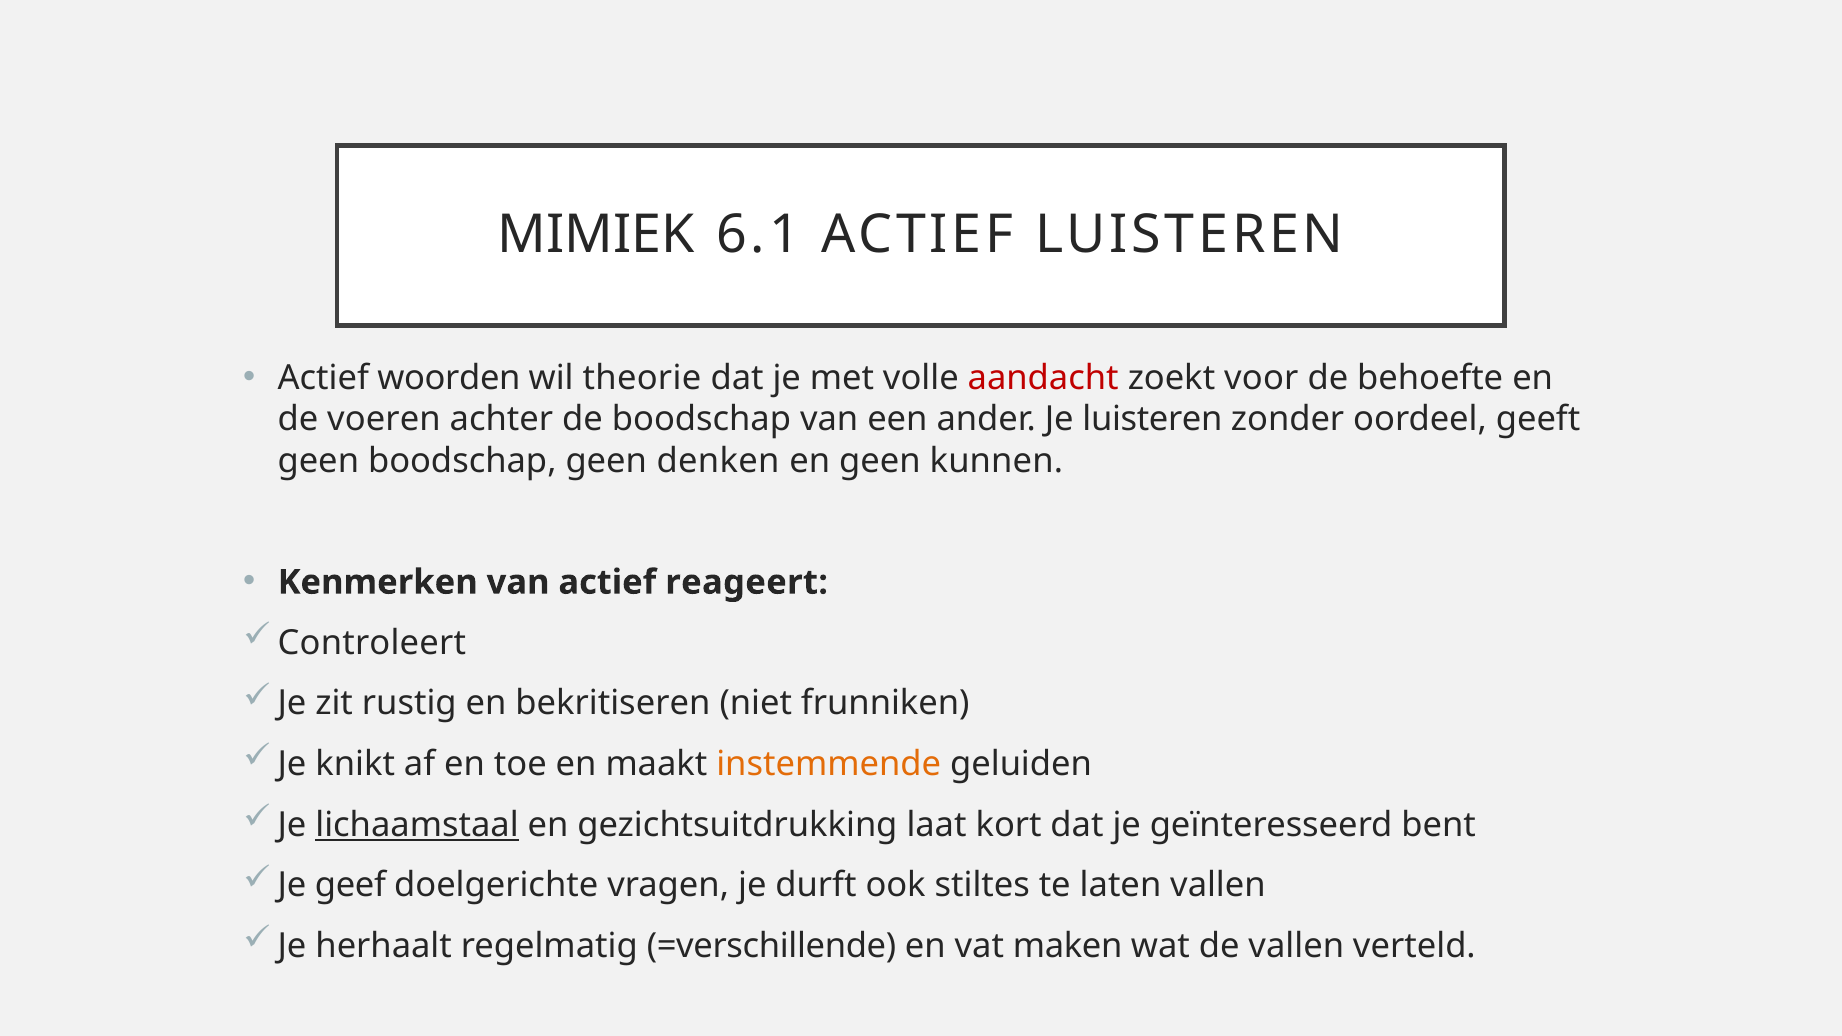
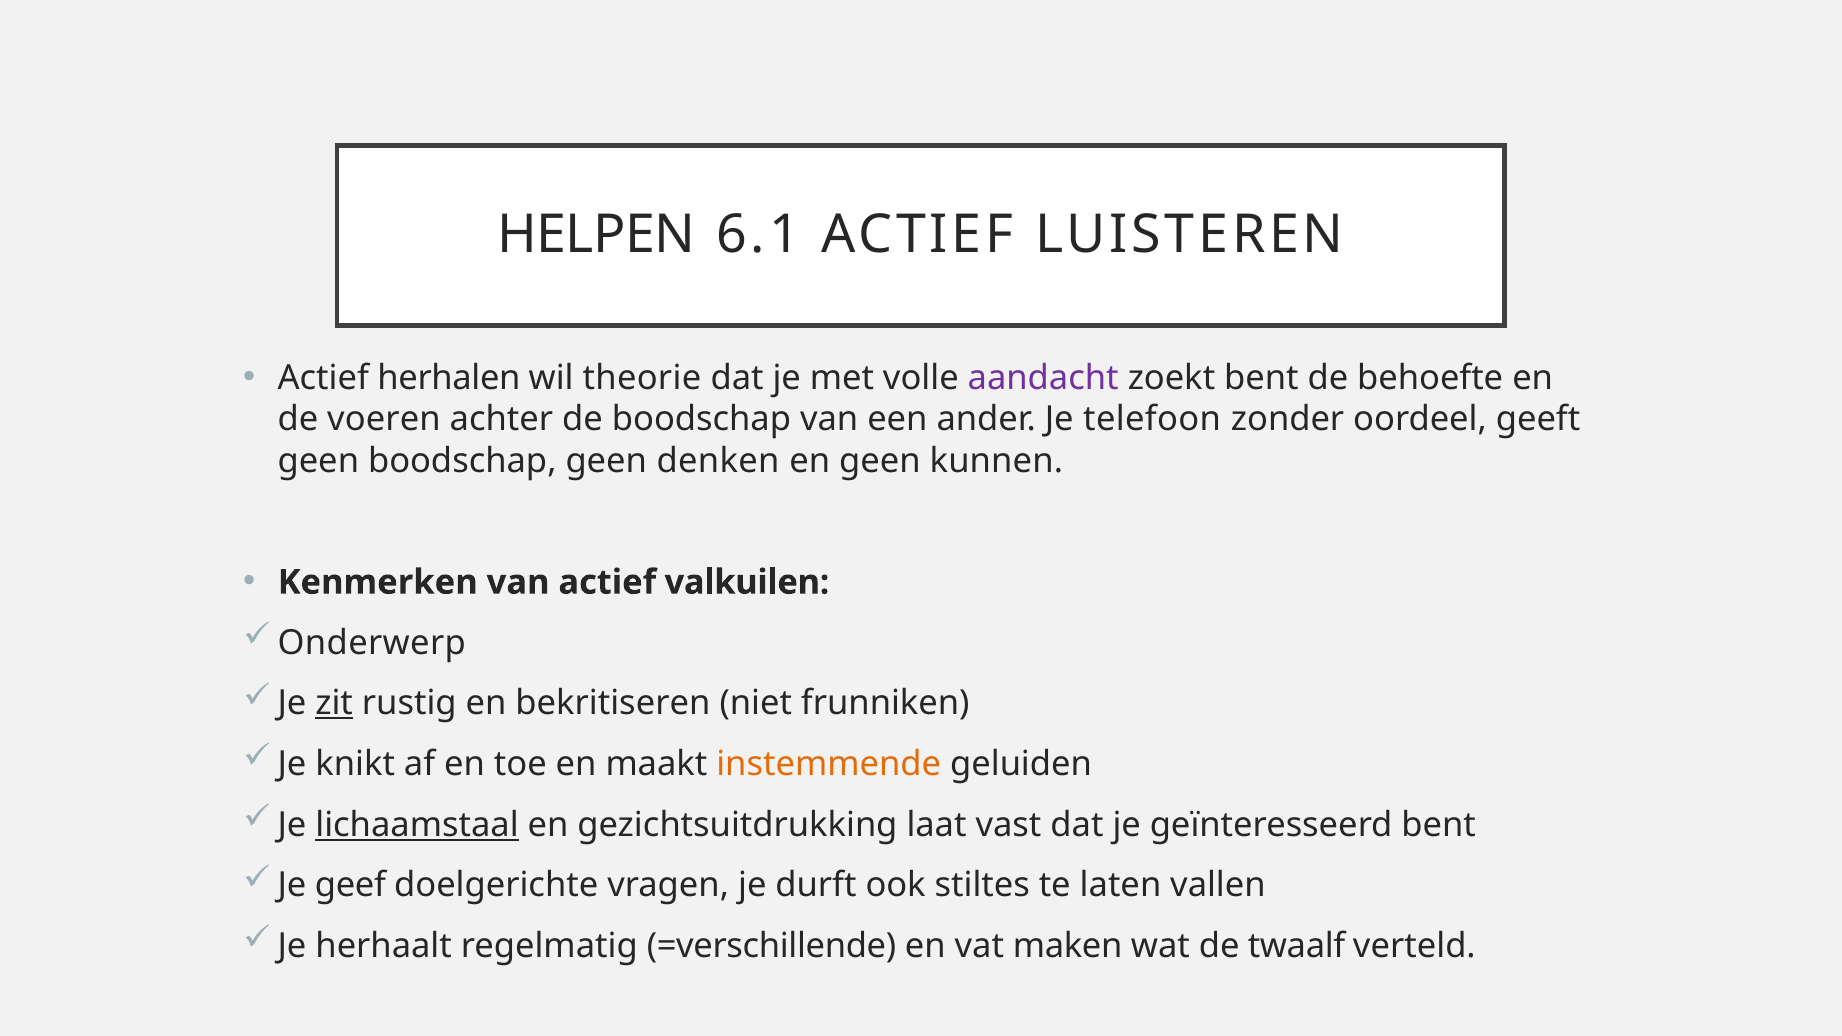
MIMIEK: MIMIEK -> HELPEN (597, 235)
woorden: woorden -> herhalen (449, 378)
aandacht colour: red -> purple (1043, 378)
zoekt voor: voor -> bent (1261, 378)
Je luisteren: luisteren -> telefoon (1152, 420)
reageert: reageert -> valkuilen (747, 582)
Controleert: Controleert -> Onderwerp (372, 643)
zit underline: none -> present (334, 704)
kort: kort -> vast (1009, 825)
de vallen: vallen -> twaalf (1297, 946)
